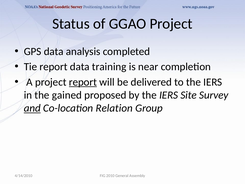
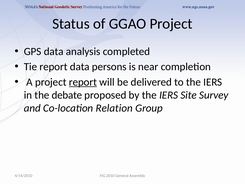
training: training -> persons (109, 67)
gained: gained -> debate (67, 95)
and underline: present -> none (32, 108)
